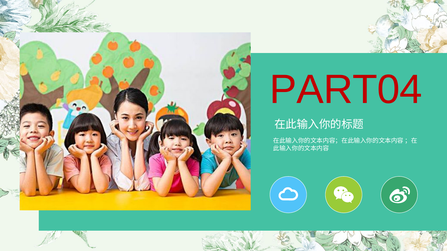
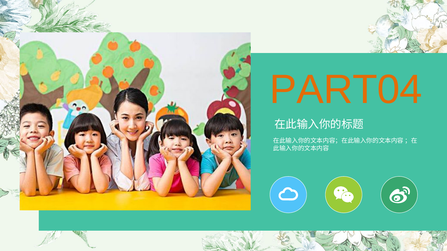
PART04 colour: red -> orange (346, 90)
